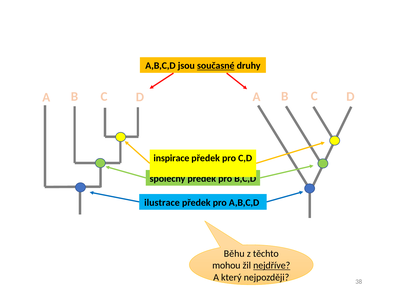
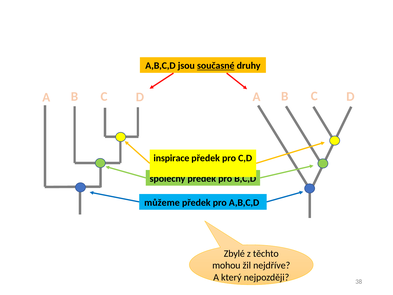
ilustrace: ilustrace -> můžeme (162, 202)
Běhu: Běhu -> Zbylé (234, 253)
nejdříve underline: present -> none (272, 265)
